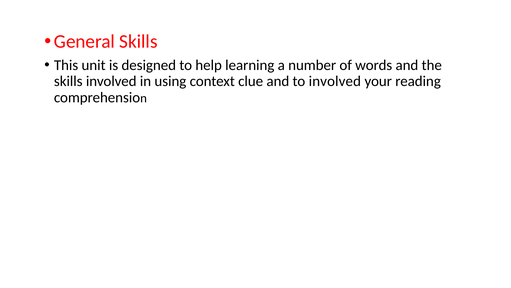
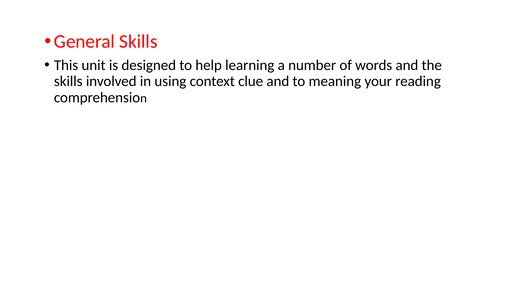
to involved: involved -> meaning (335, 81)
